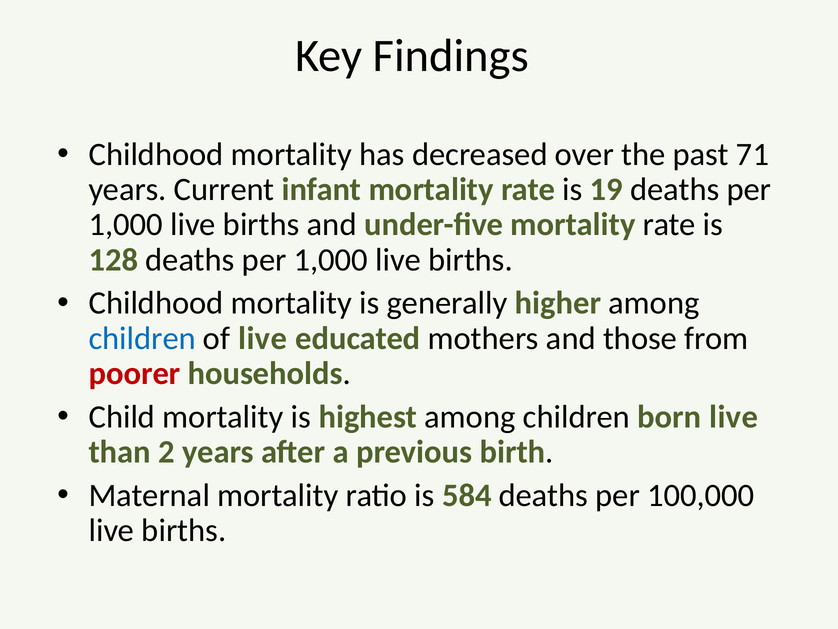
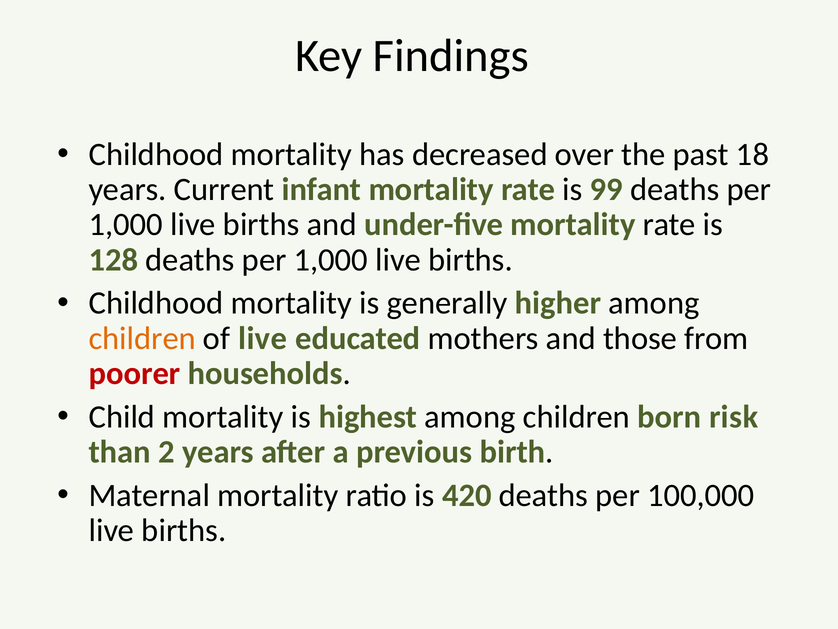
71: 71 -> 18 (752, 154)
19: 19 -> 99 (606, 189)
children colour: blue -> orange (142, 338)
born live: live -> risk (734, 416)
584: 584 -> 420 (467, 495)
